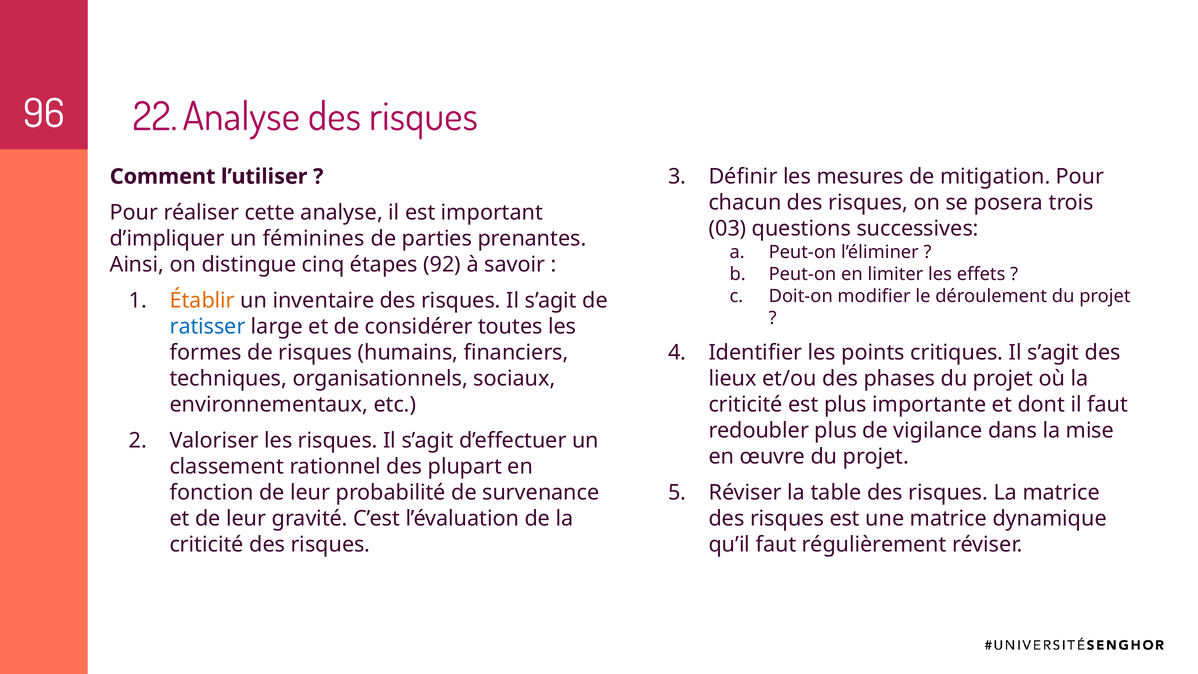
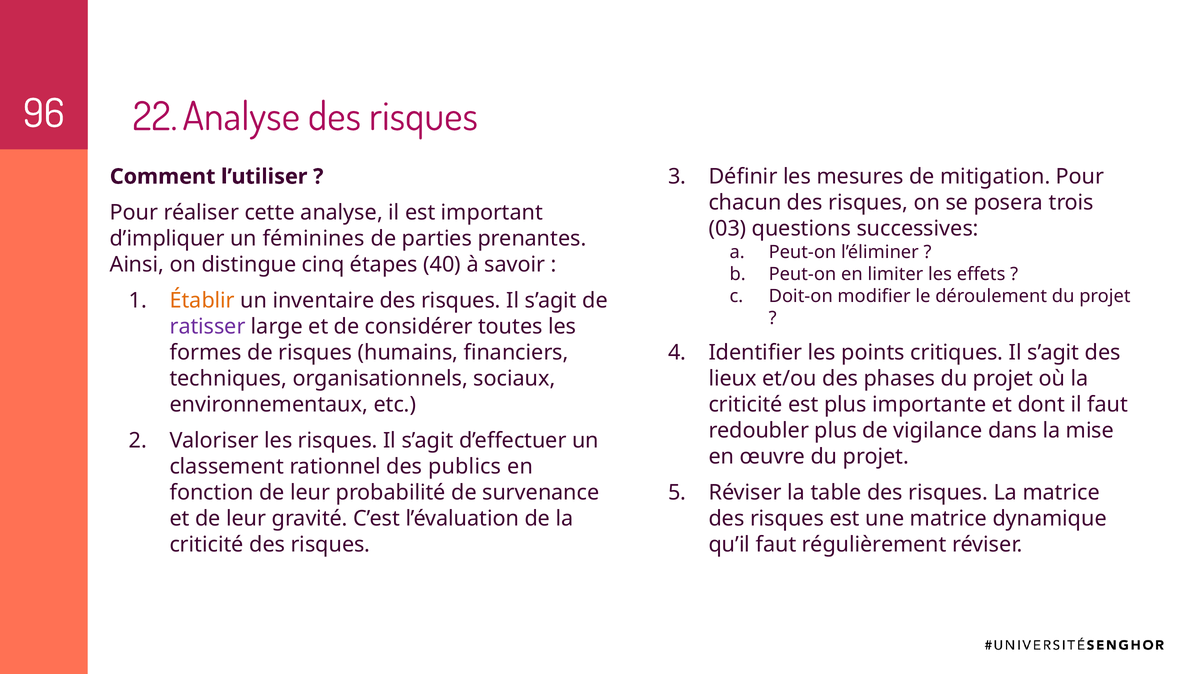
92: 92 -> 40 (442, 265)
ratisser colour: blue -> purple (208, 327)
plupart: plupart -> publics (465, 466)
